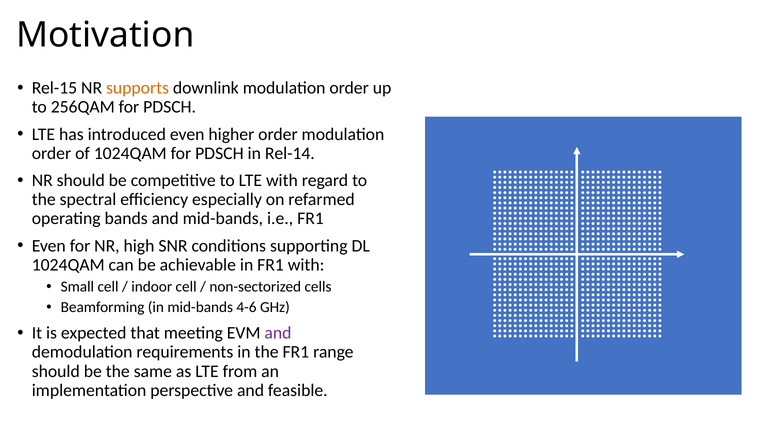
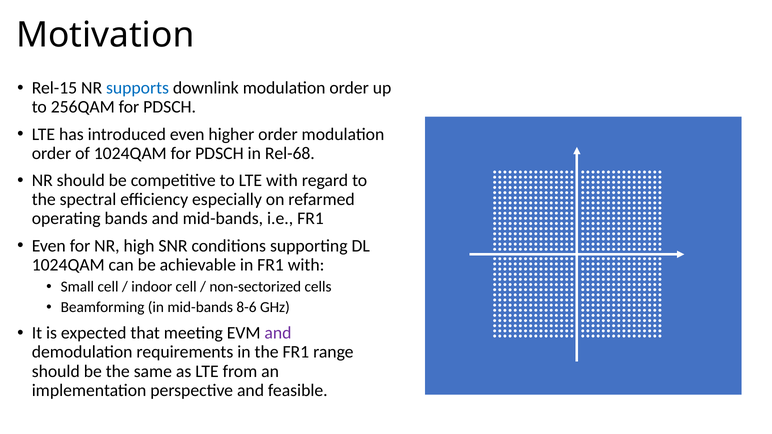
supports colour: orange -> blue (138, 88)
Rel-14: Rel-14 -> Rel-68 (290, 153)
4-6: 4-6 -> 8-6 (247, 307)
